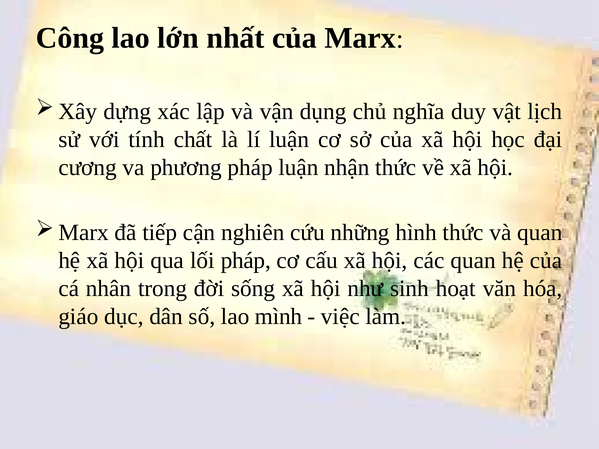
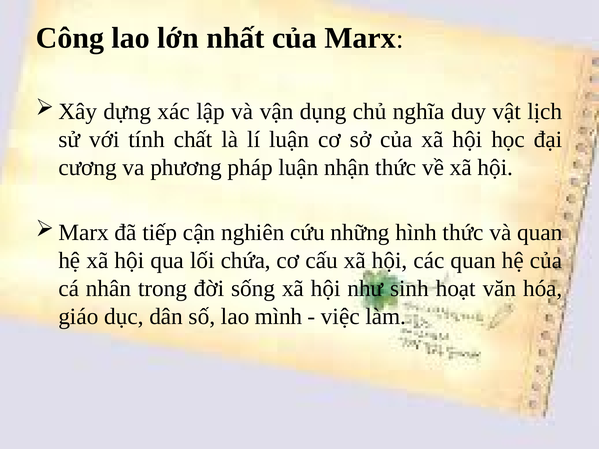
lối pháp: pháp -> chứa (246, 261)
